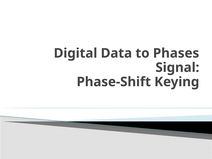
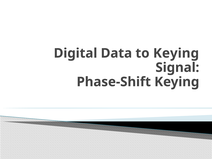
to Phases: Phases -> Keying (176, 53)
